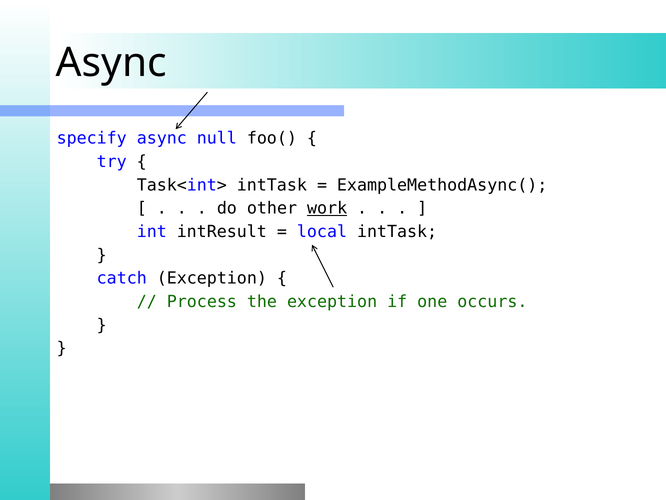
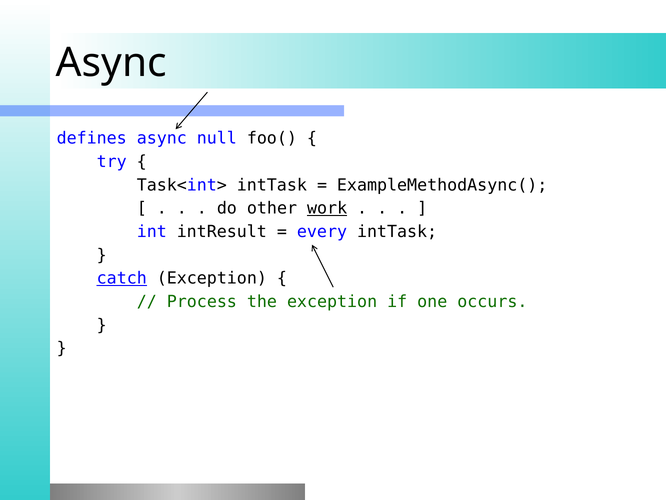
specify: specify -> defines (92, 138)
local: local -> every (322, 231)
catch underline: none -> present (122, 278)
